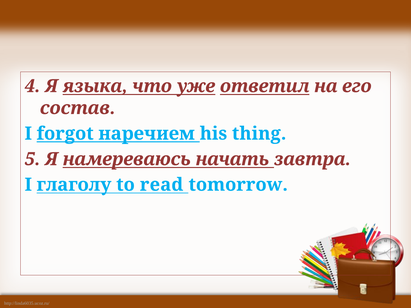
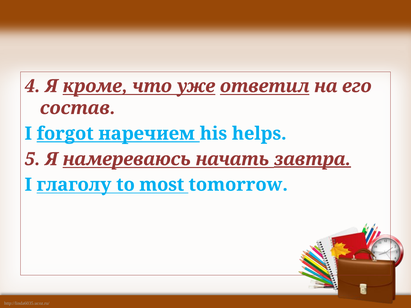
языка: языка -> кроме (95, 86)
thing: thing -> helps (259, 134)
завтра underline: none -> present (313, 159)
read: read -> most (162, 185)
